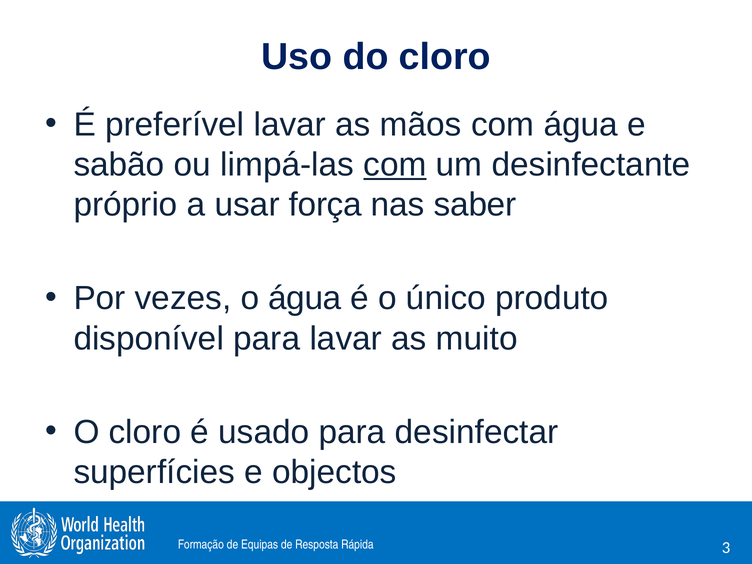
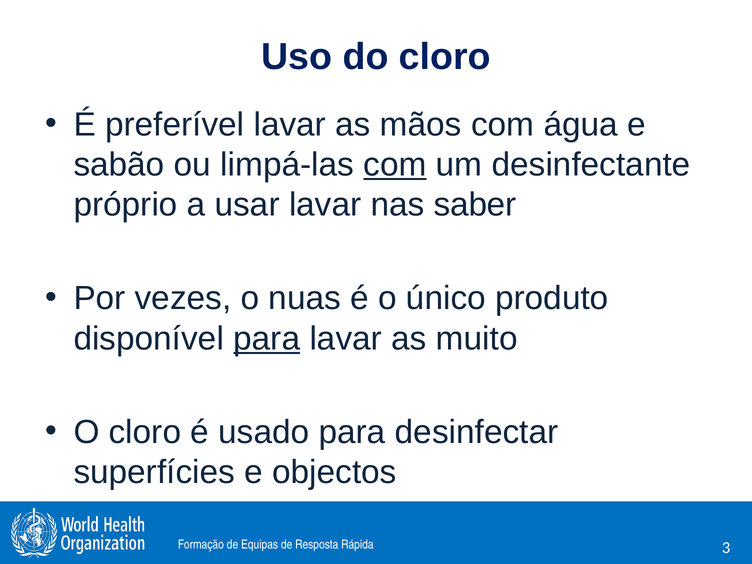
usar força: força -> lavar (325, 205)
o água: água -> nuas (305, 298)
para underline: none -> present (267, 339)
